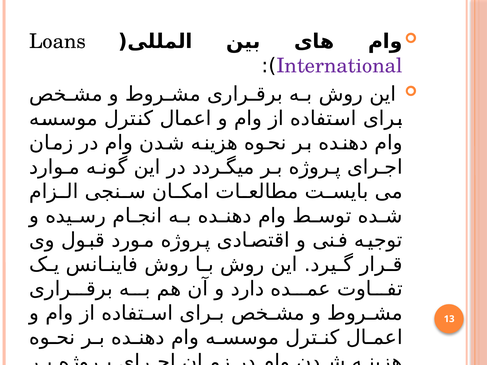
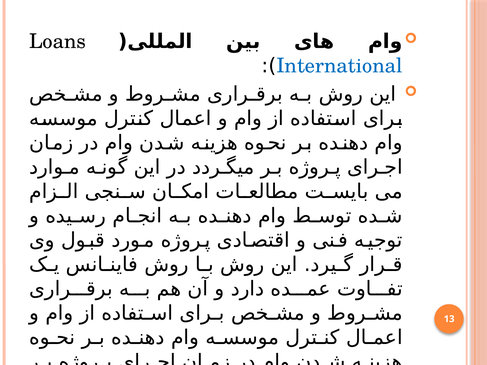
International colour: purple -> blue (339, 66)
